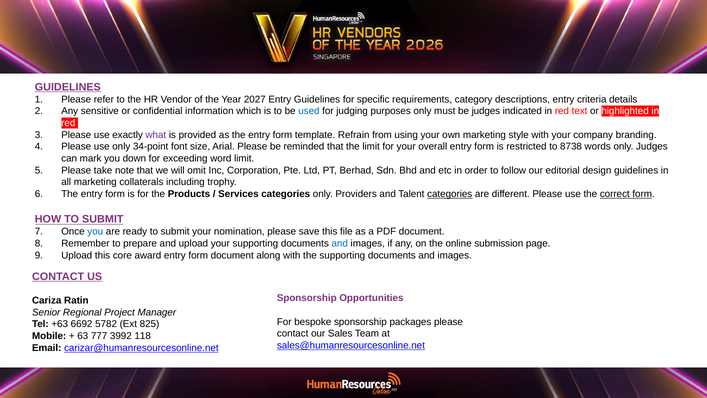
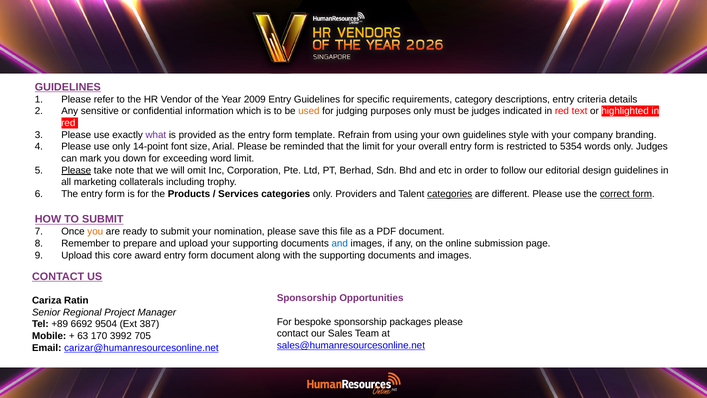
2027: 2027 -> 2009 (255, 99)
used colour: blue -> orange (309, 111)
own marketing: marketing -> guidelines (484, 135)
34-point: 34-point -> 14-point (151, 147)
8738: 8738 -> 5354 (571, 147)
Please underline: none -> present (76, 170)
you colour: blue -> orange (95, 232)
+63: +63 -> +89 (60, 324)
5782: 5782 -> 9504 (106, 324)
825: 825 -> 387 (150, 324)
777: 777 -> 170 (99, 336)
118: 118 -> 705 (143, 336)
